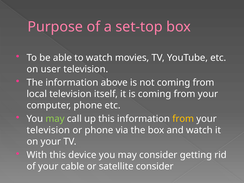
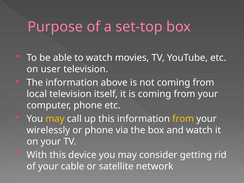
may colour: light green -> yellow (55, 119)
television: television -> wirelessly (48, 130)
satellite consider: consider -> network (155, 166)
